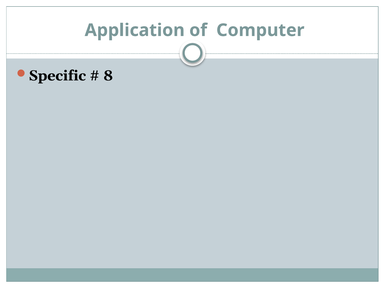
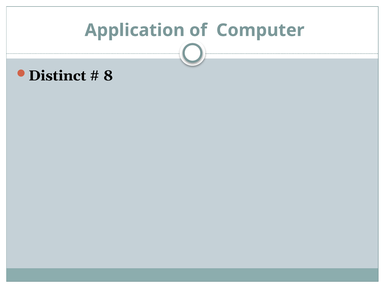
Specific: Specific -> Distinct (57, 76)
